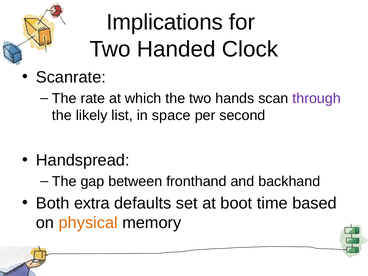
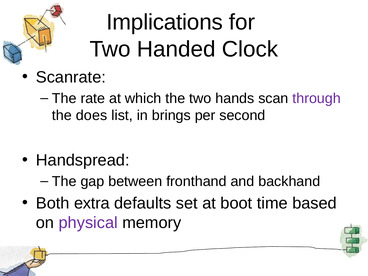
likely: likely -> does (92, 116)
space: space -> brings (171, 116)
physical colour: orange -> purple (88, 223)
